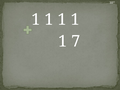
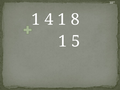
1: 1 -> 4 (49, 19)
1: 1 -> 8 (75, 19)
7: 7 -> 5 (76, 41)
